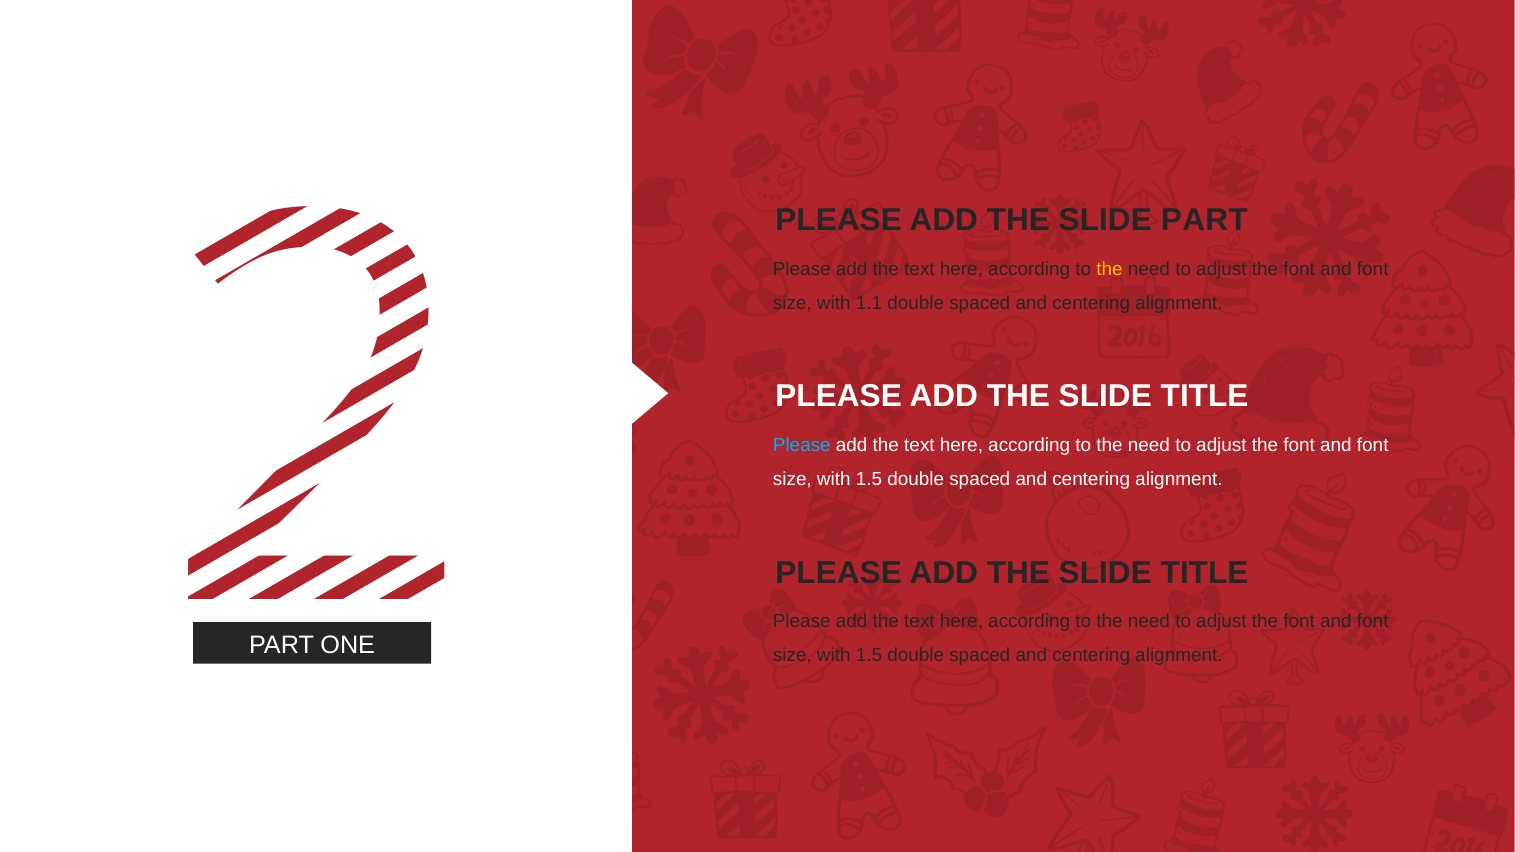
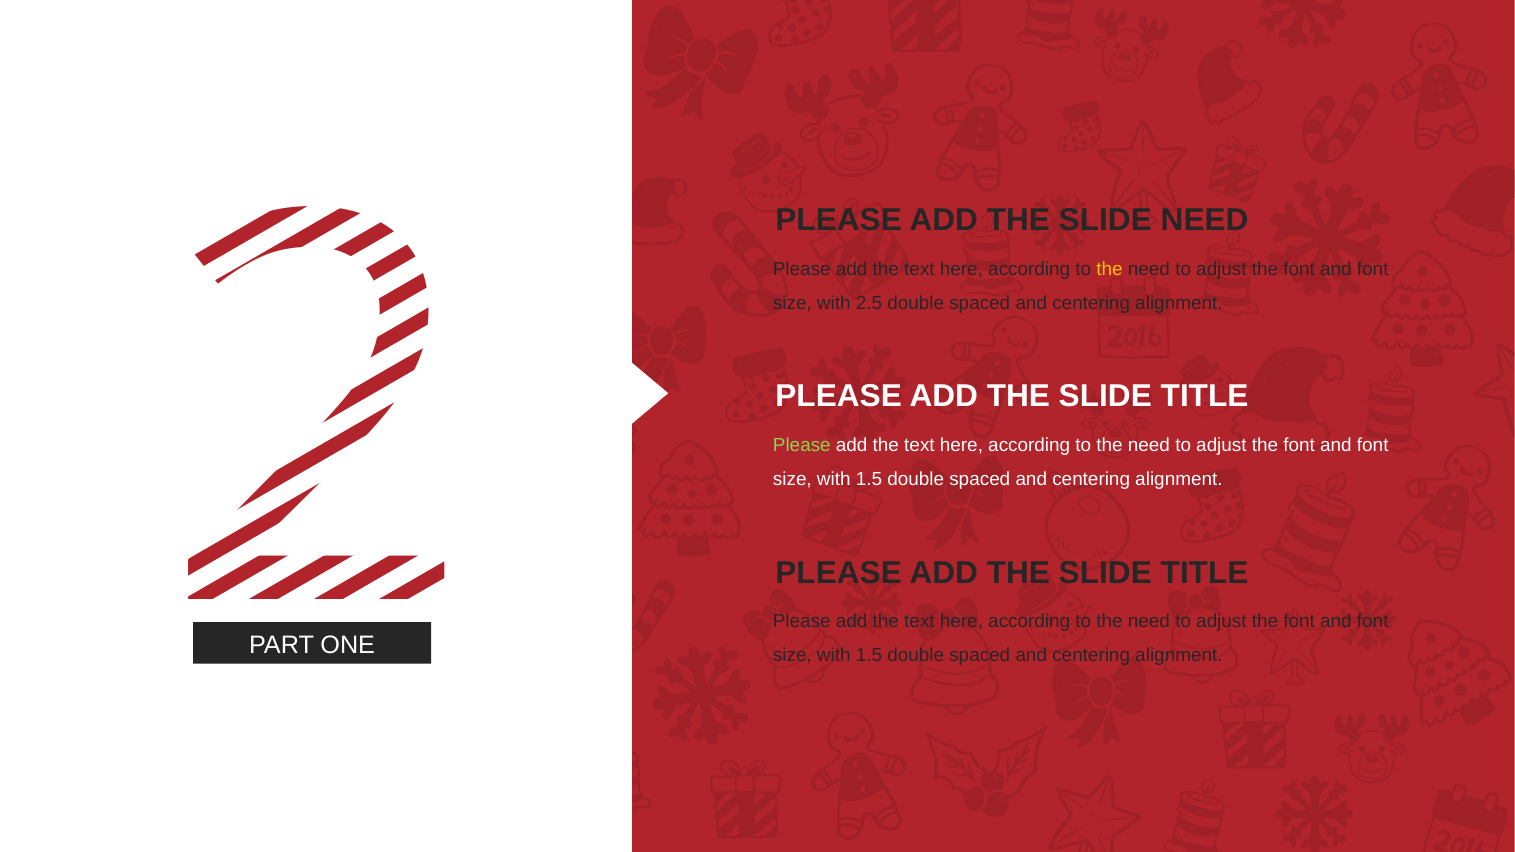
SLIDE PART: PART -> NEED (1205, 220)
1.1: 1.1 -> 2.5 (869, 303)
Please colour: light blue -> light green (802, 445)
